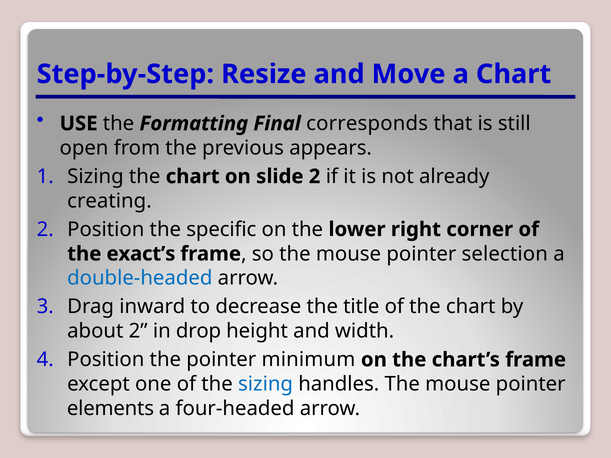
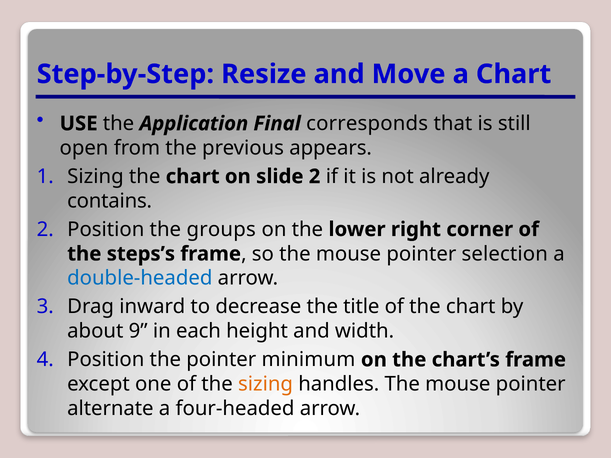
Formatting: Formatting -> Application (194, 124)
creating: creating -> contains (110, 201)
specific: specific -> groups (221, 230)
exact’s: exact’s -> steps’s (141, 254)
about 2: 2 -> 9 (138, 331)
drop: drop -> each (199, 331)
sizing colour: blue -> orange (266, 384)
elements: elements -> alternate (110, 409)
